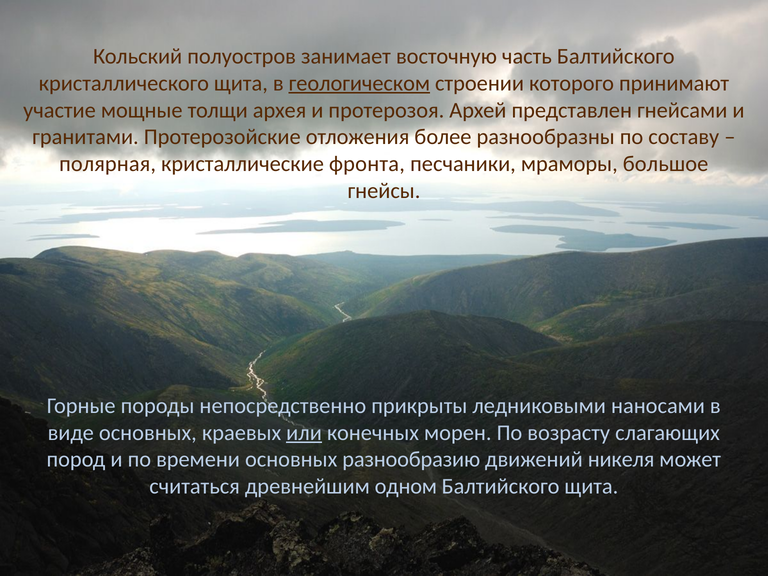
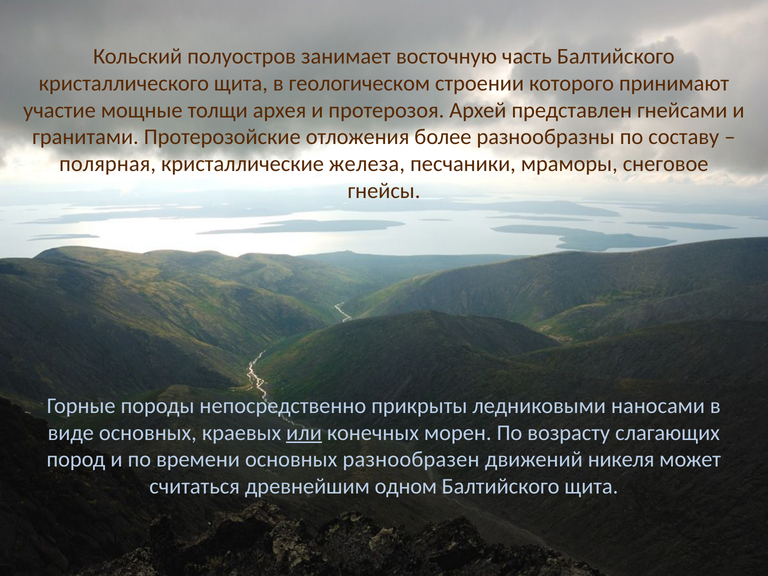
геологическом underline: present -> none (359, 83)
фронта: фронта -> железа (367, 164)
большое: большое -> снеговое (666, 164)
разнообразию: разнообразию -> разнообразен (411, 460)
